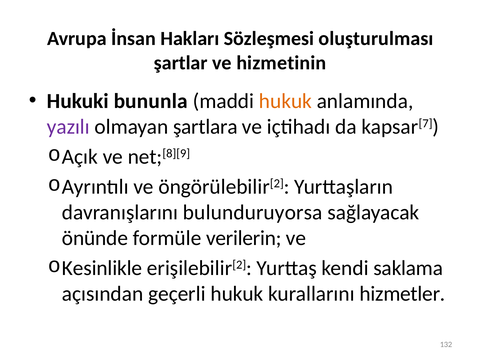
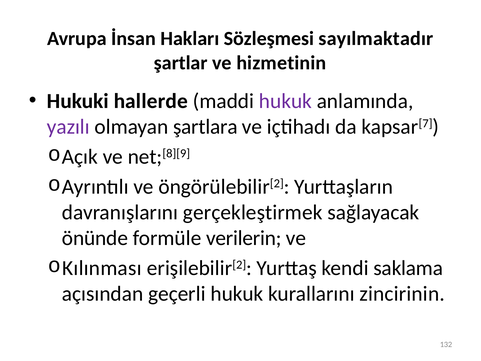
oluşturulması: oluşturulması -> sayılmaktadır (376, 39)
bununla: bununla -> hallerde (151, 101)
hukuk colour: orange -> purple (285, 101)
bulunduruyorsa: bulunduruyorsa -> gerçekleştirmek (253, 212)
Kesinlikle: Kesinlikle -> Kılınması (102, 268)
hizmetler: hizmetler -> zincirinin (402, 294)
